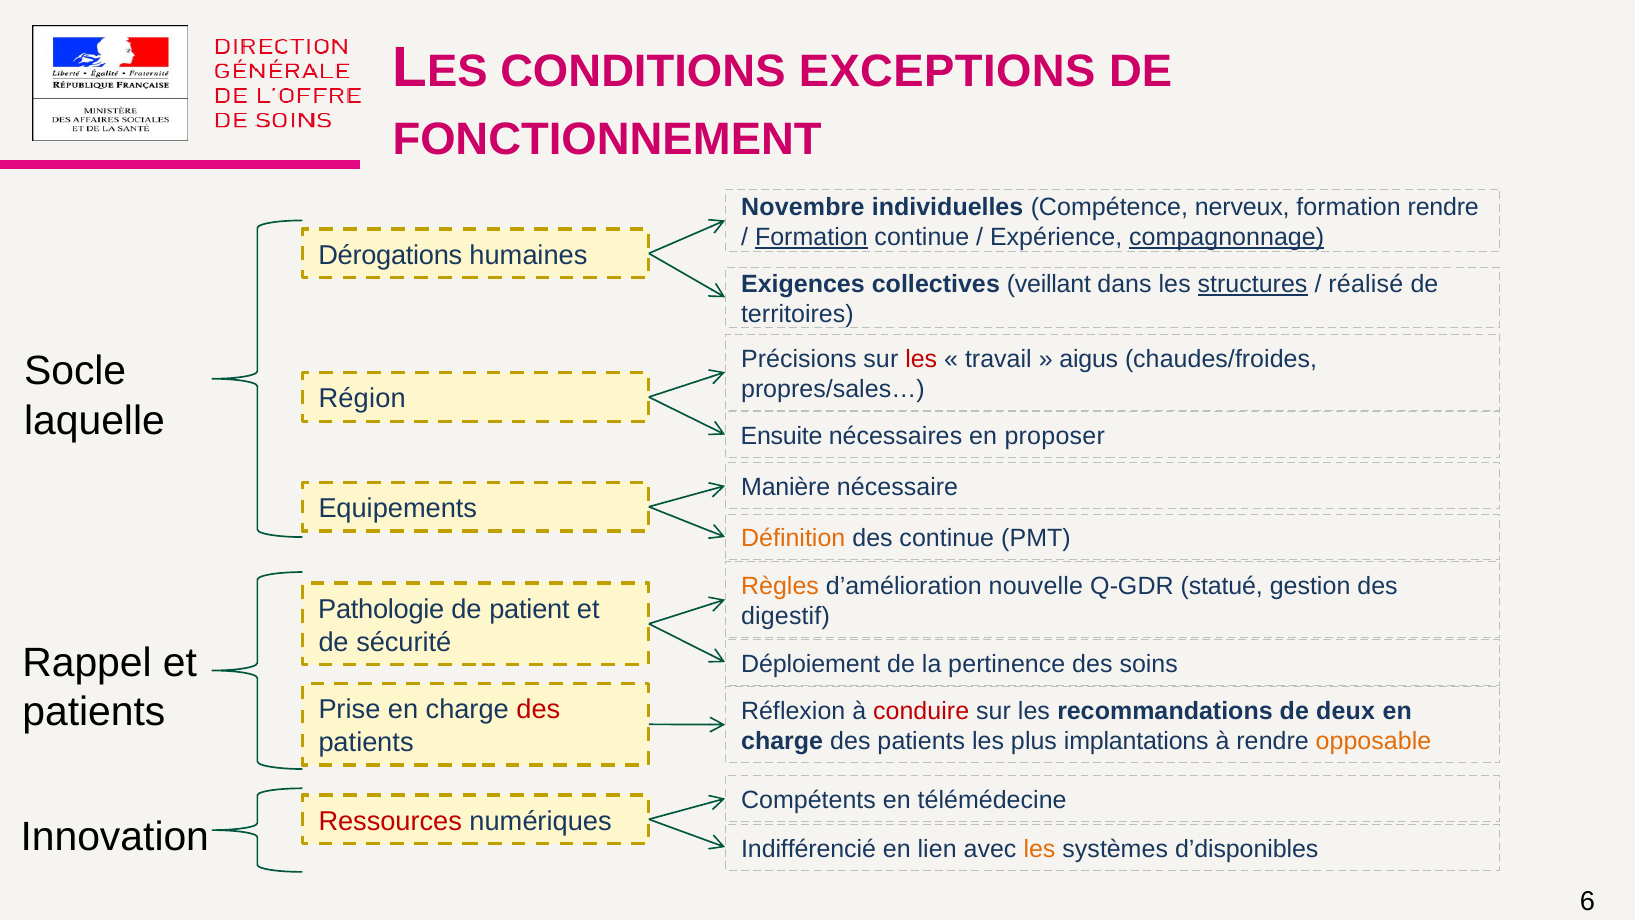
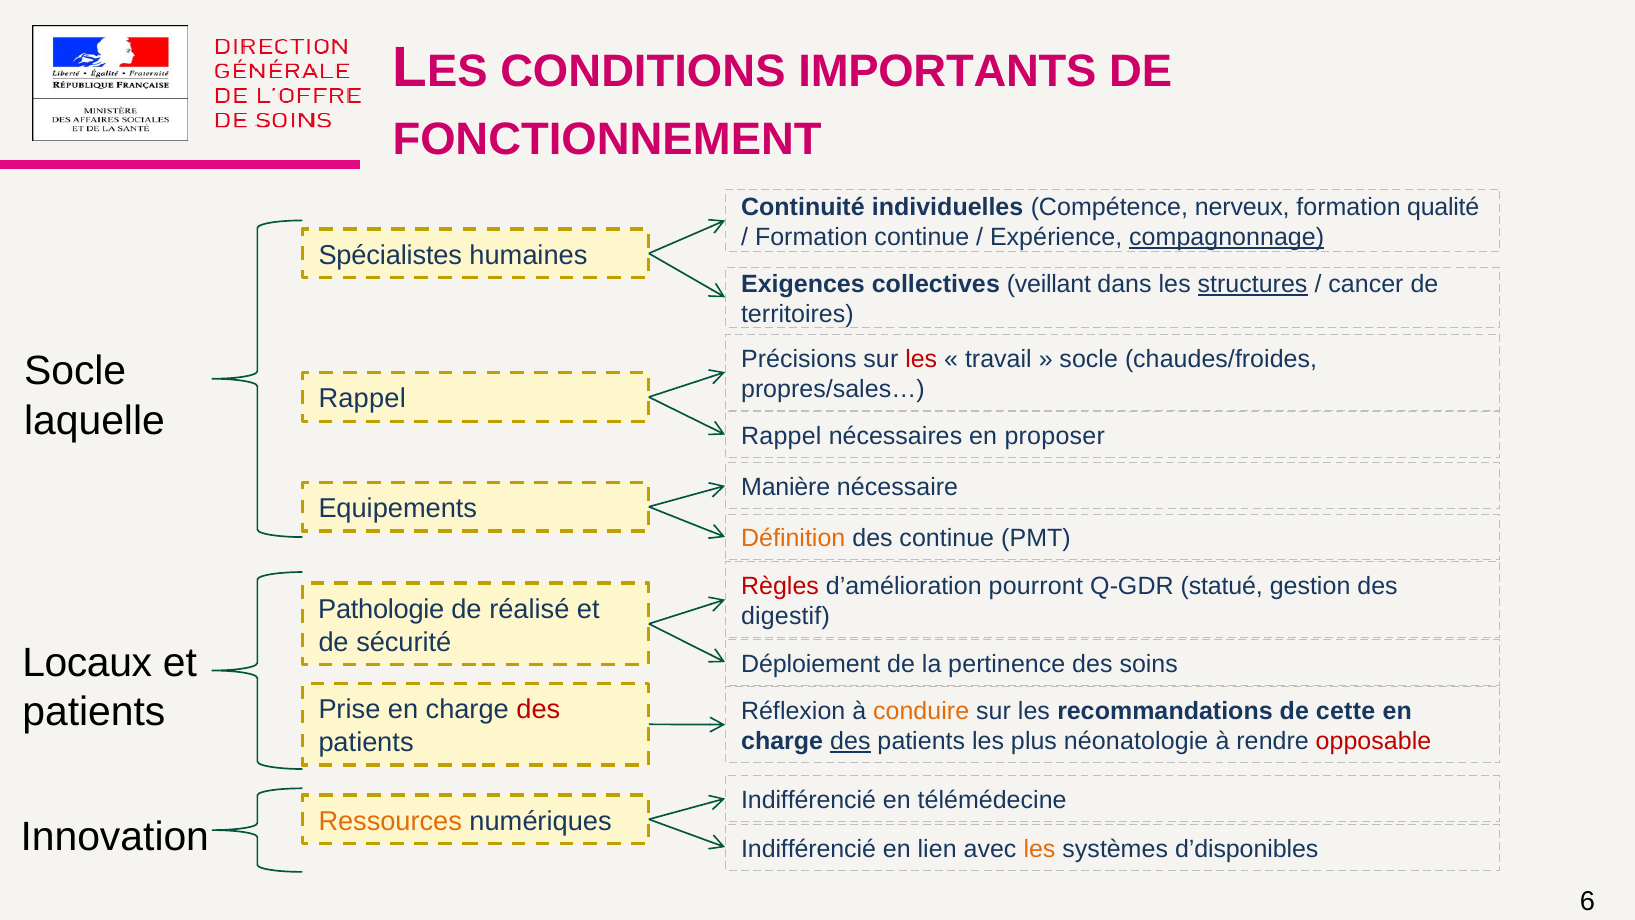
EXCEPTIONS: EXCEPTIONS -> IMPORTANTS (947, 71)
Novembre: Novembre -> Continuité (803, 207)
formation rendre: rendre -> qualité (1443, 207)
Formation underline: present -> none (811, 237)
Dérogations: Dérogations -> Spécialistes (390, 255)
réalisé: réalisé -> cancer (1366, 284)
aigus: aigus -> socle (1089, 359)
Région: Région -> Rappel (362, 399)
Ensuite: Ensuite -> Rappel (781, 436)
Règles colour: orange -> red (780, 586)
nouvelle: nouvelle -> pourront (1036, 586)
patient: patient -> réalisé (529, 609)
Rappel: Rappel -> Locaux (87, 663)
conduire colour: red -> orange (921, 711)
deux: deux -> cette (1346, 711)
des underline: none -> present (850, 741)
implantations: implantations -> néonatologie (1136, 741)
opposable colour: orange -> red (1373, 741)
Compétents: Compétents -> Indifférencié (809, 800)
Ressources colour: red -> orange (390, 821)
